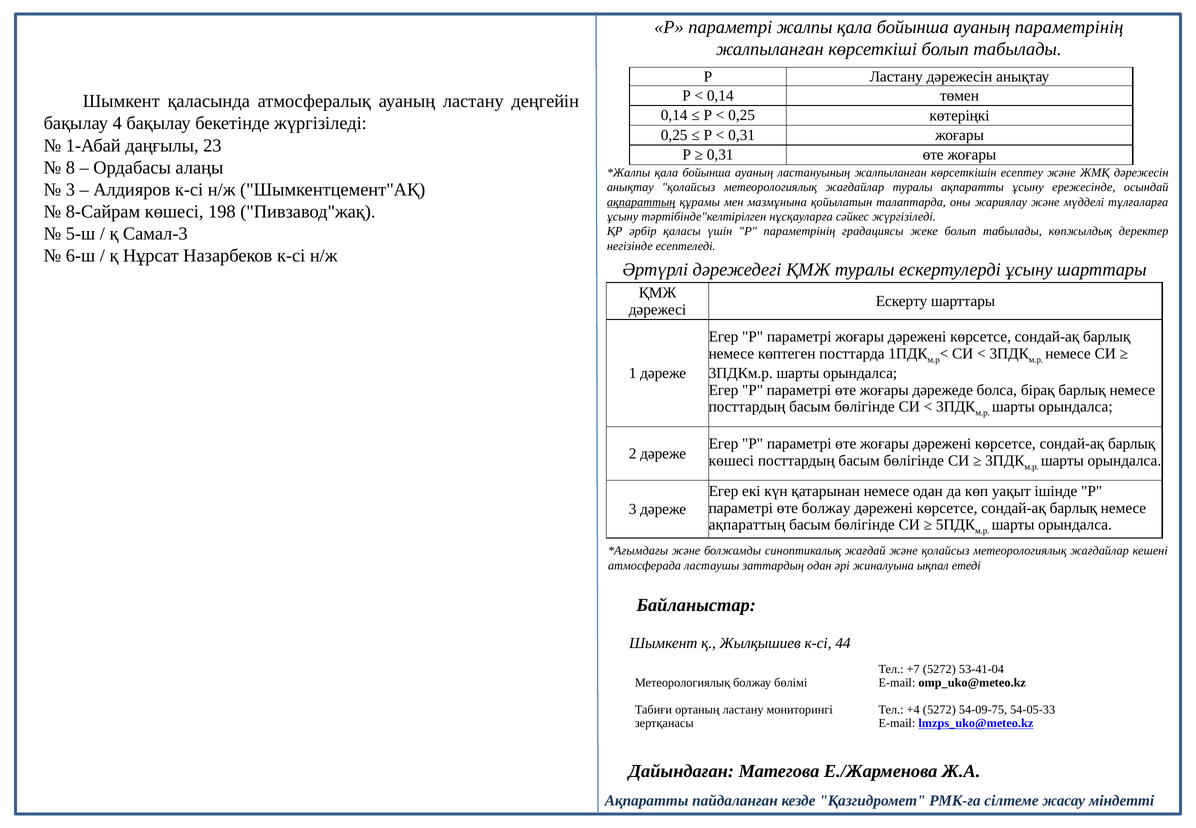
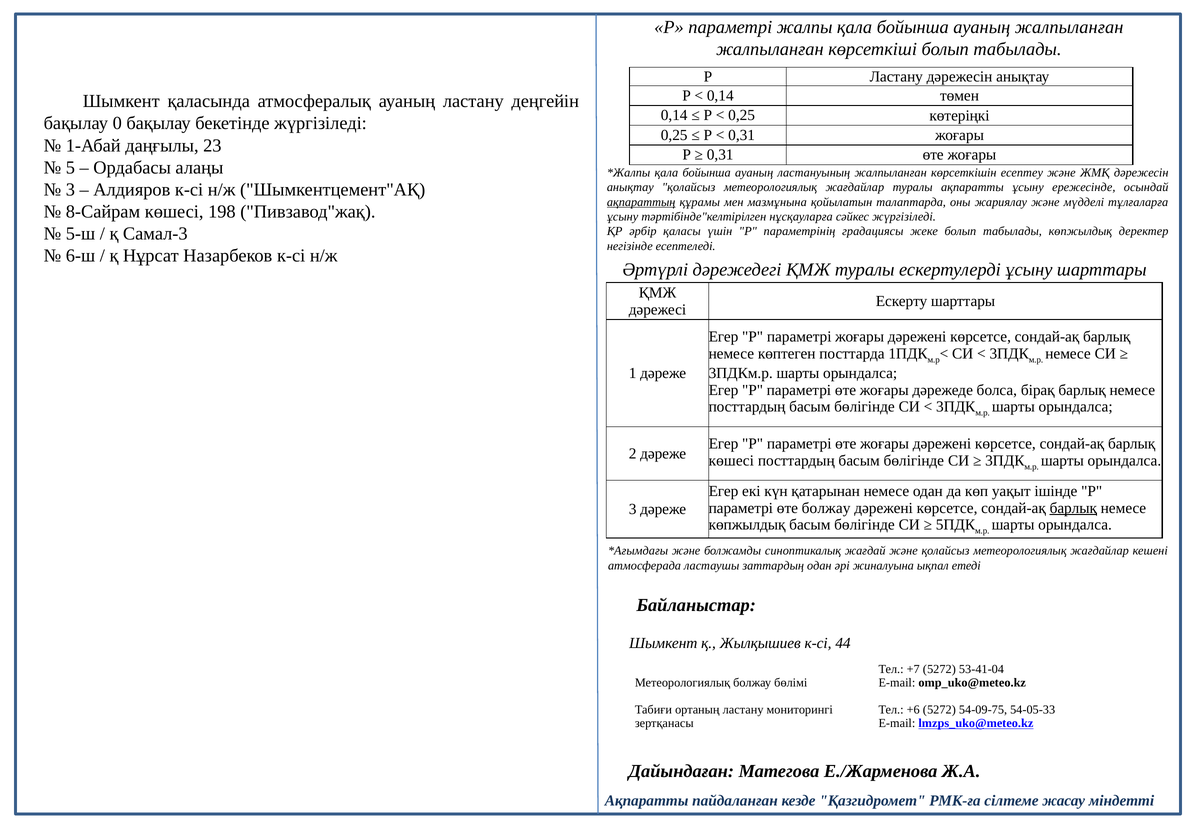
ауаның параметрінің: параметрінің -> жалпыланған (1069, 27)
4: 4 -> 0 (117, 123)
8: 8 -> 5 (70, 168)
барлық underline: none -> present (1073, 508)
ақпараттың: ақпараттың -> көпжылдық (747, 525)
+4: +4 -> +6 (913, 710)
